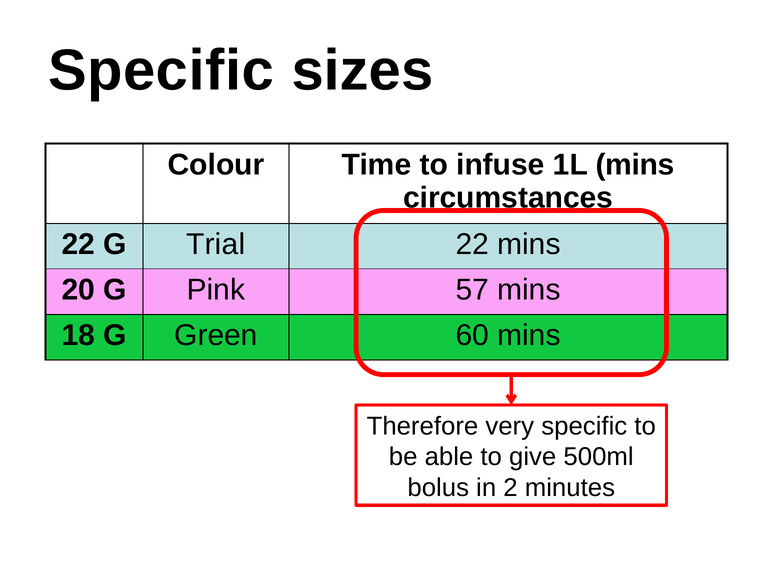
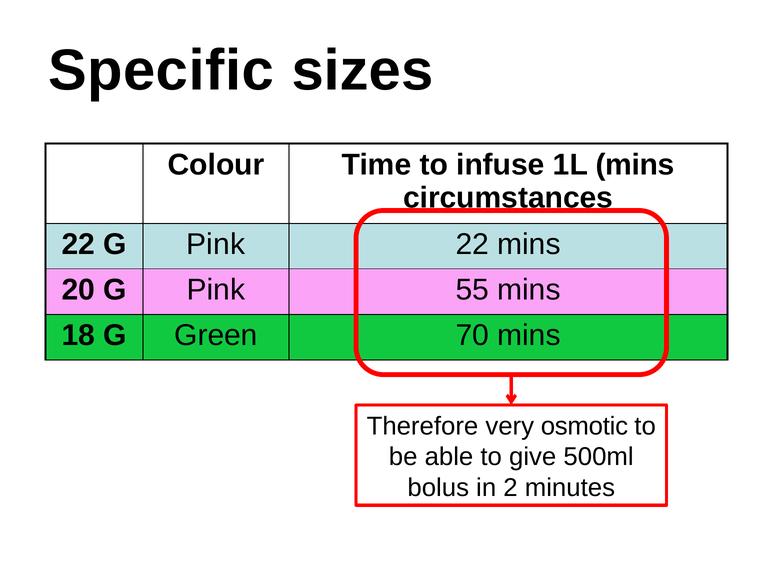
22 G Trial: Trial -> Pink (216, 245)
57: 57 -> 55 (472, 290)
60: 60 -> 70 (472, 336)
very specific: specific -> osmotic (584, 427)
